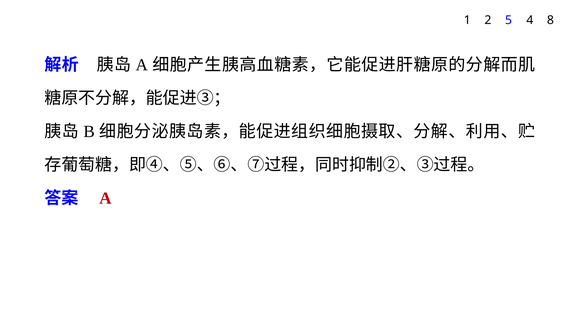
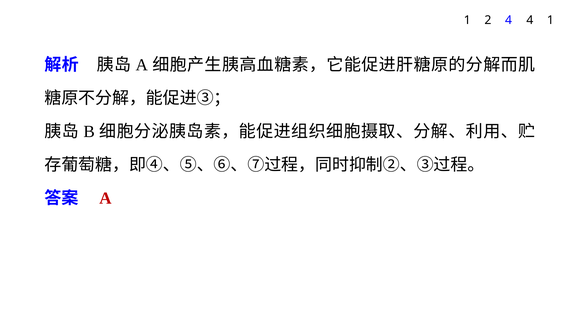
2 5: 5 -> 4 (509, 20)
4 8: 8 -> 1 (550, 20)
